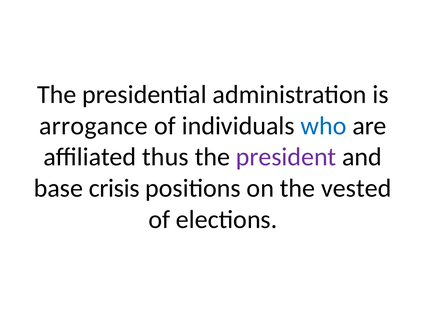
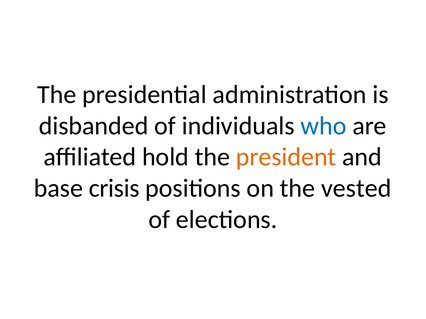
arrogance: arrogance -> disbanded (94, 126)
thus: thus -> hold (165, 157)
president colour: purple -> orange (286, 157)
